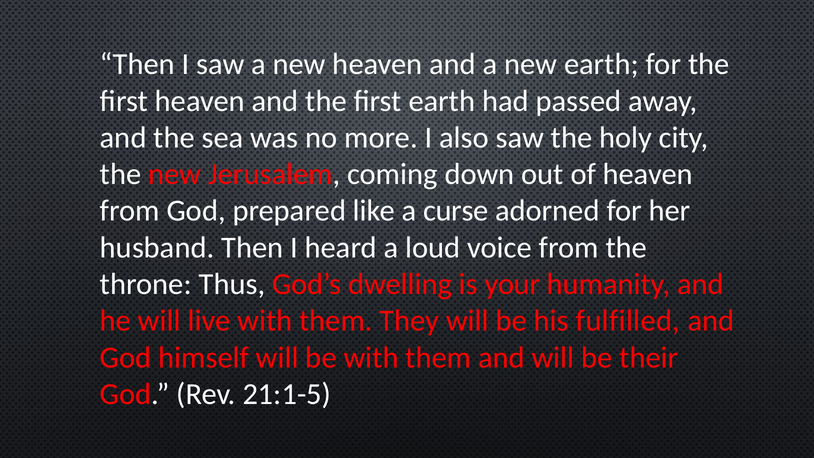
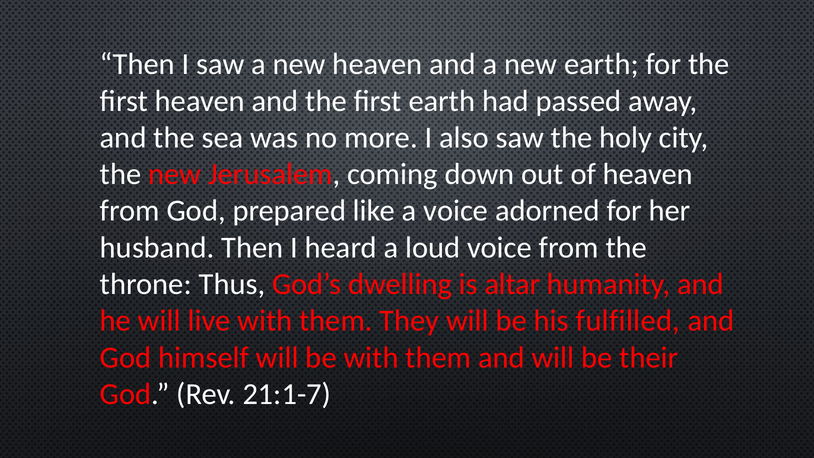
a curse: curse -> voice (456, 211)
your: your -> altar (512, 284)
21:1-5: 21:1-5 -> 21:1-7 (287, 394)
